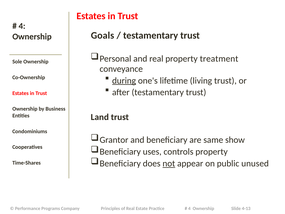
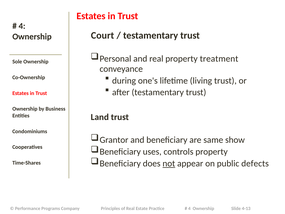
Goals: Goals -> Court (103, 35)
during underline: present -> none (124, 81)
unused: unused -> defects (255, 163)
